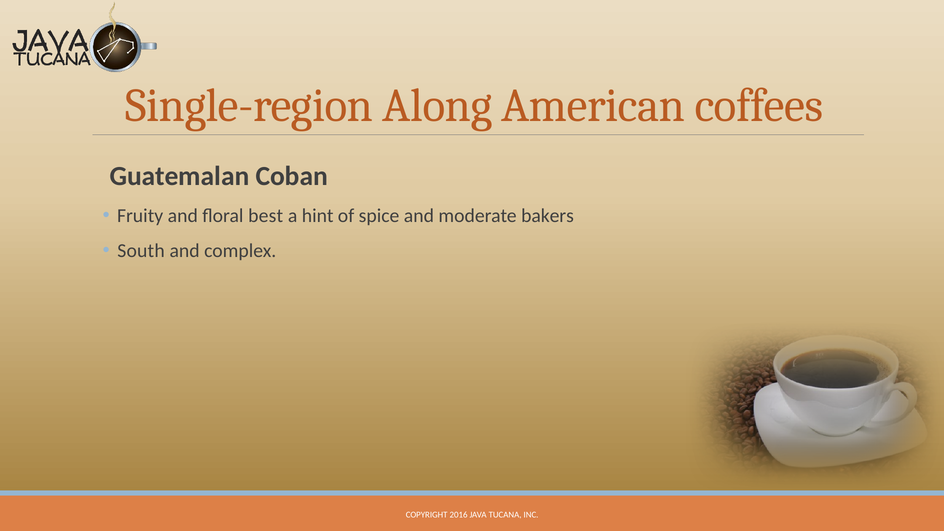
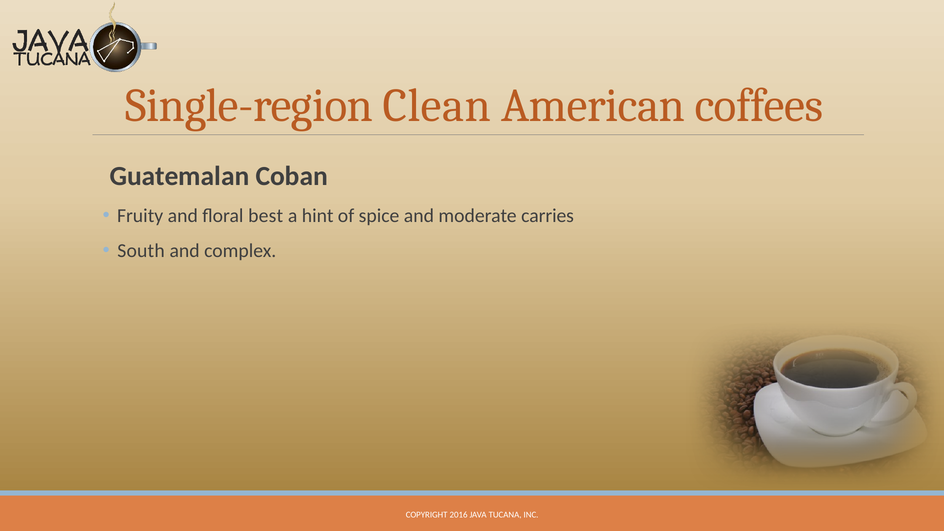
Along: Along -> Clean (437, 106)
bakers: bakers -> carries (548, 216)
